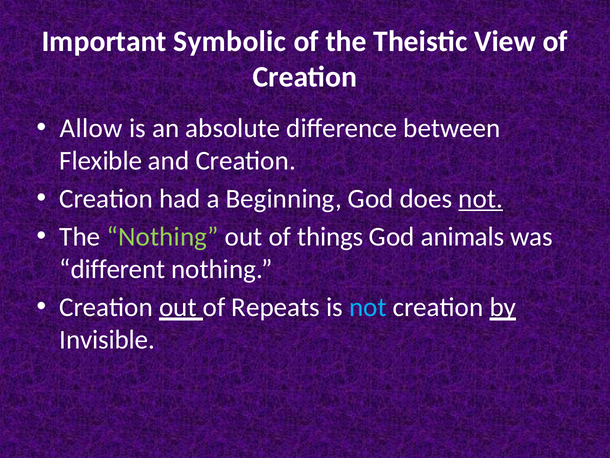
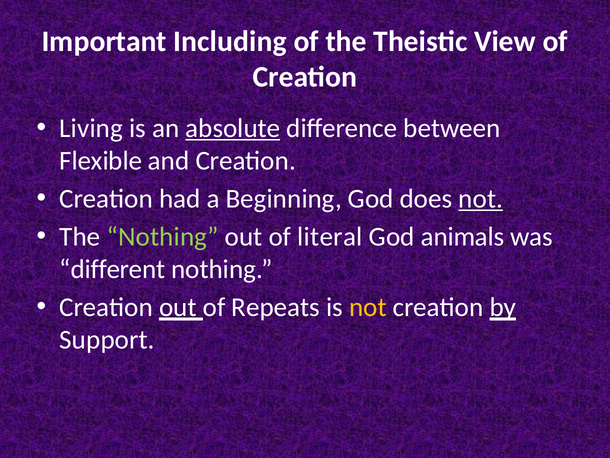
Symbolic: Symbolic -> Including (230, 41)
Allow: Allow -> Living (91, 128)
absolute underline: none -> present (233, 128)
things: things -> literal (330, 236)
not colour: light blue -> yellow (368, 307)
Invisible: Invisible -> Support (107, 339)
